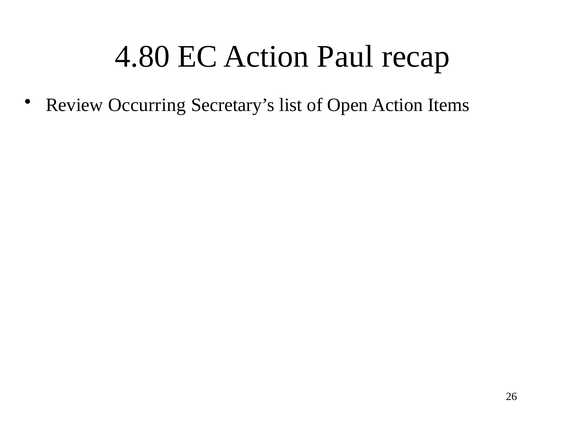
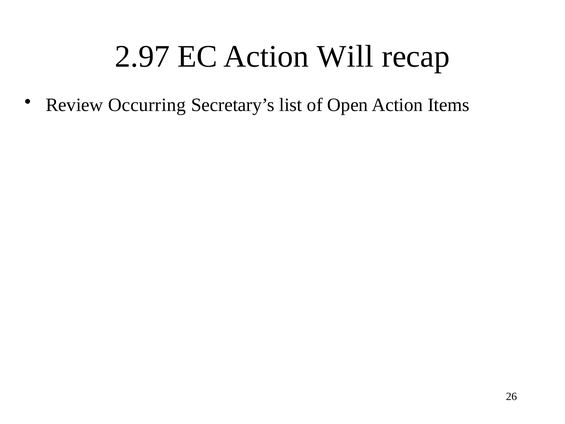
4.80: 4.80 -> 2.97 (142, 56)
Paul: Paul -> Will (345, 56)
